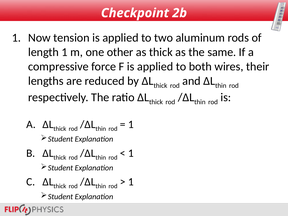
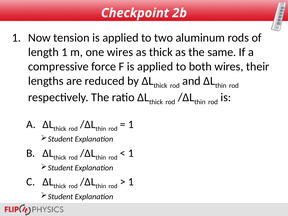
one other: other -> wires (120, 52)
